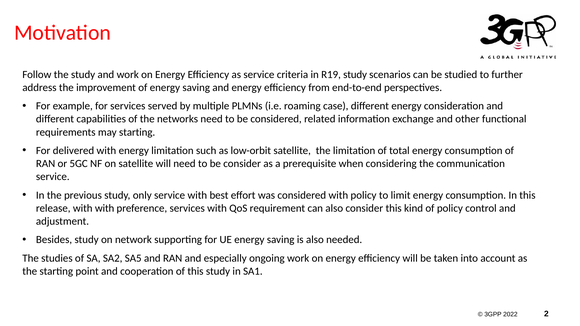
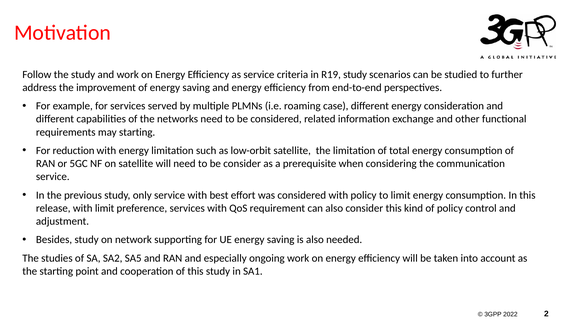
delivered: delivered -> reduction (74, 151)
with with: with -> limit (105, 208)
